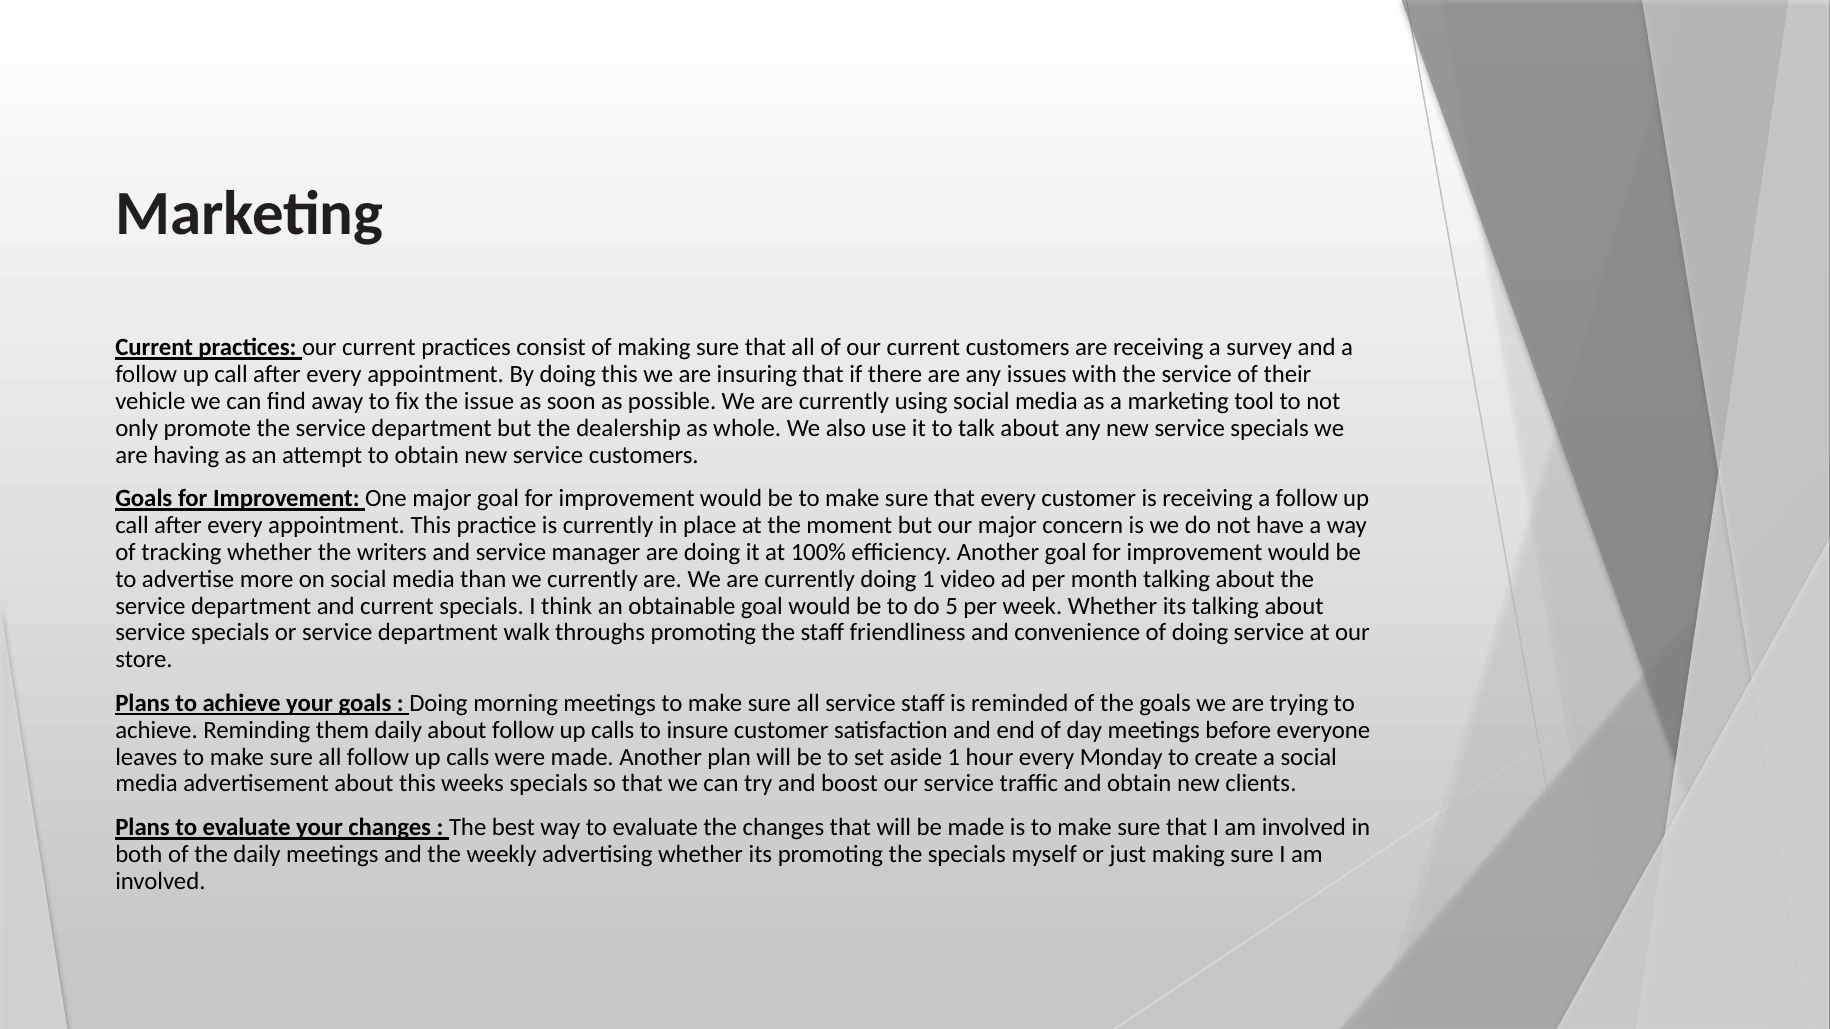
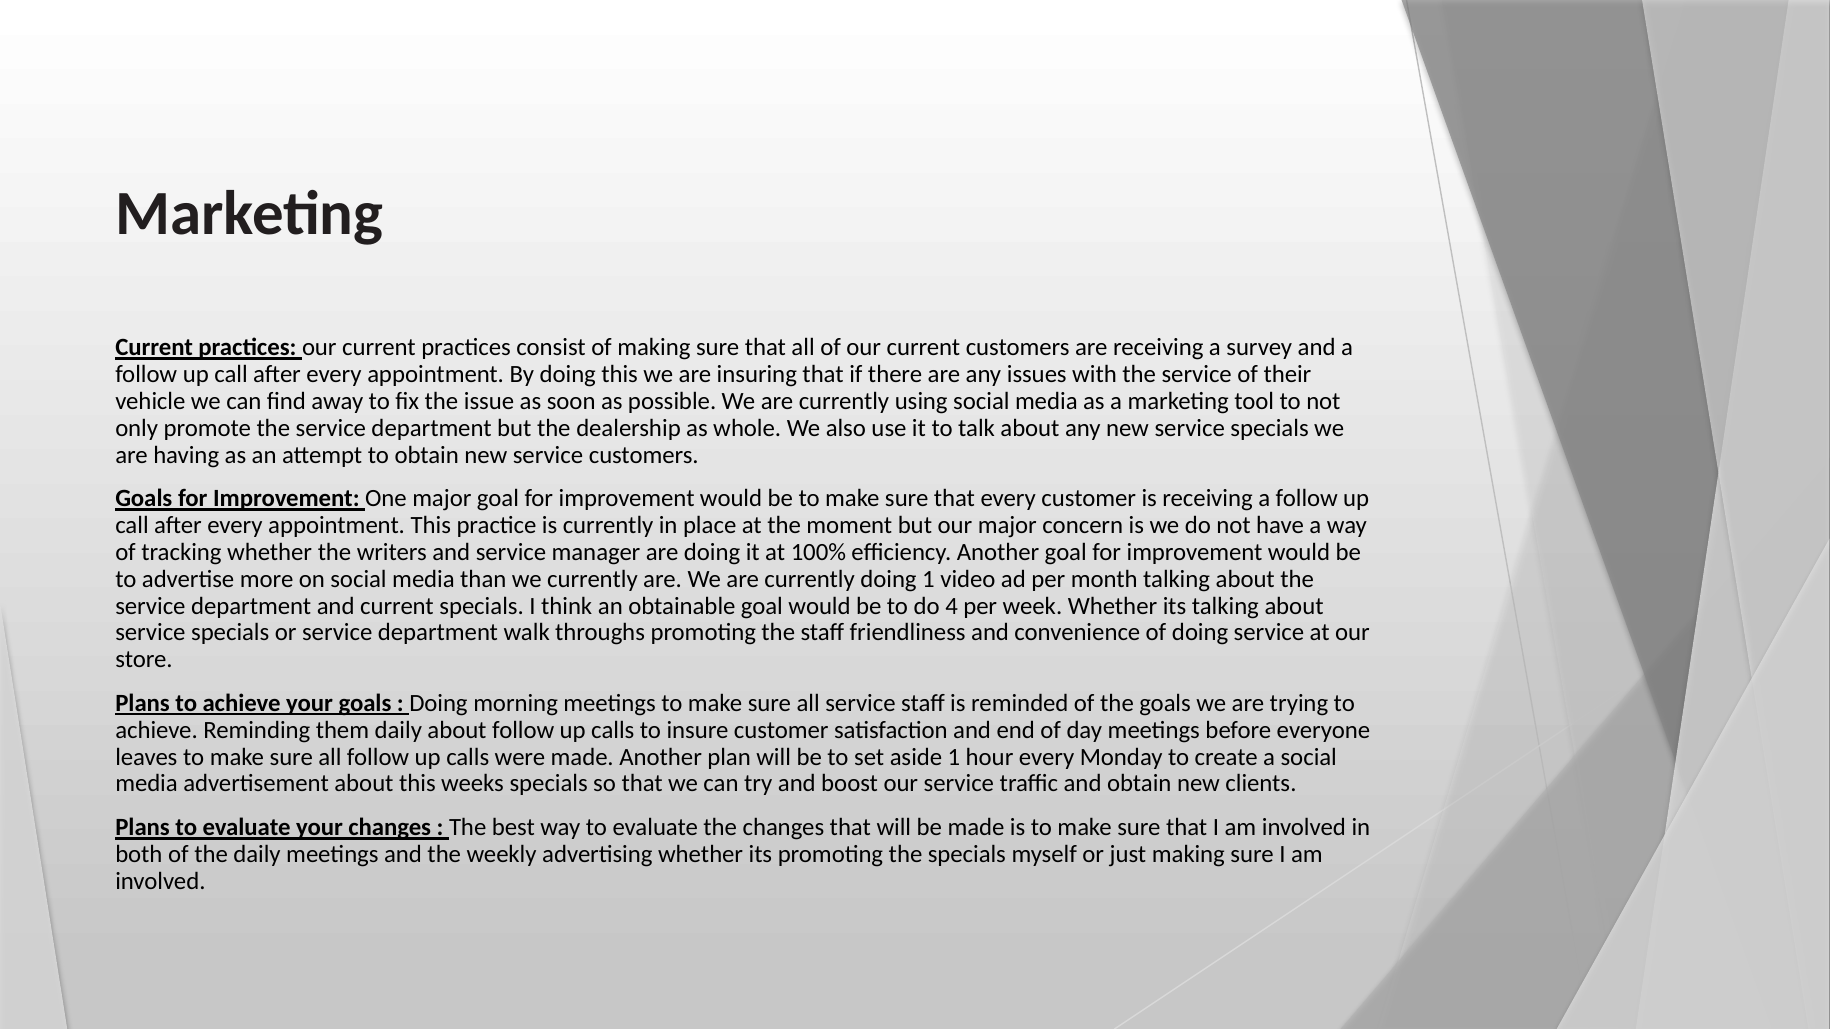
5: 5 -> 4 (952, 606)
